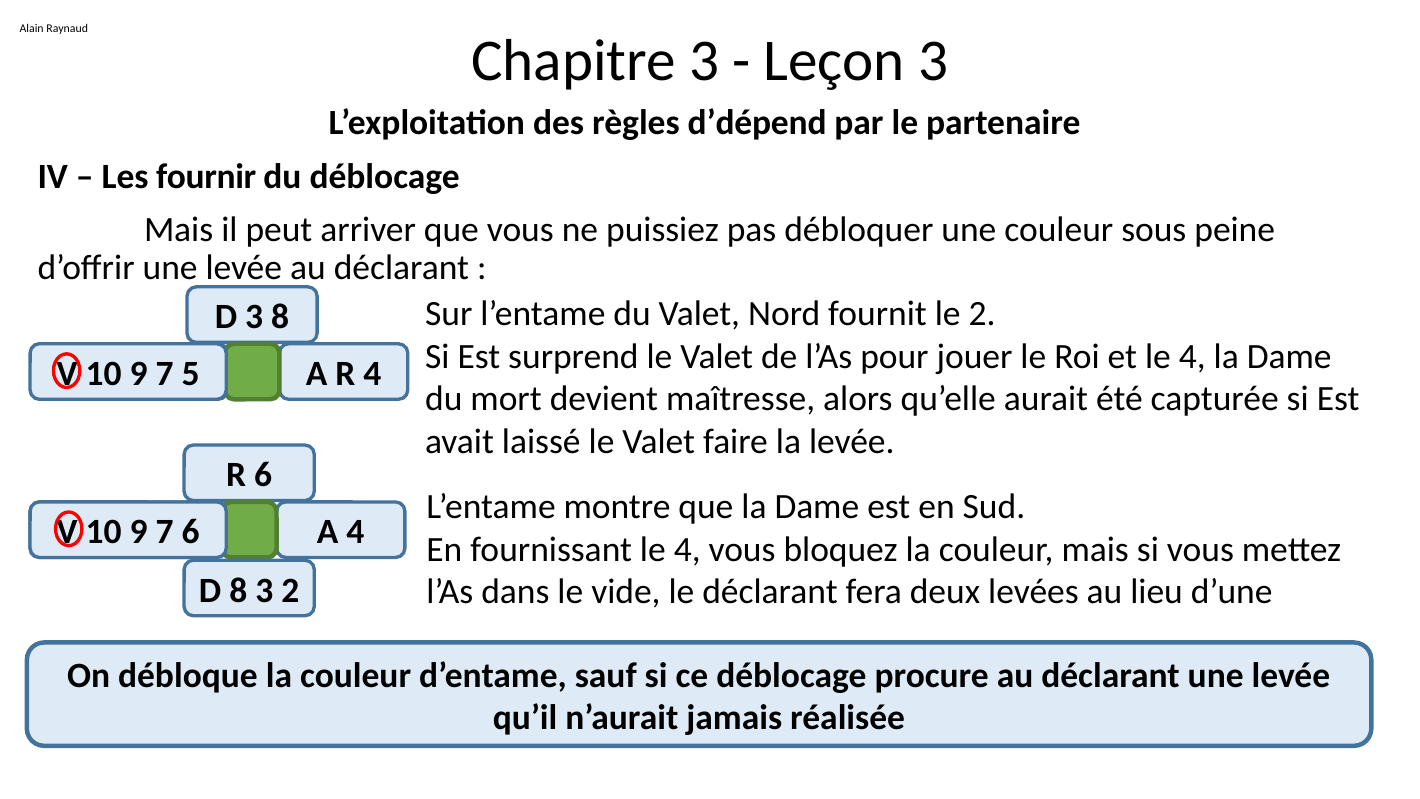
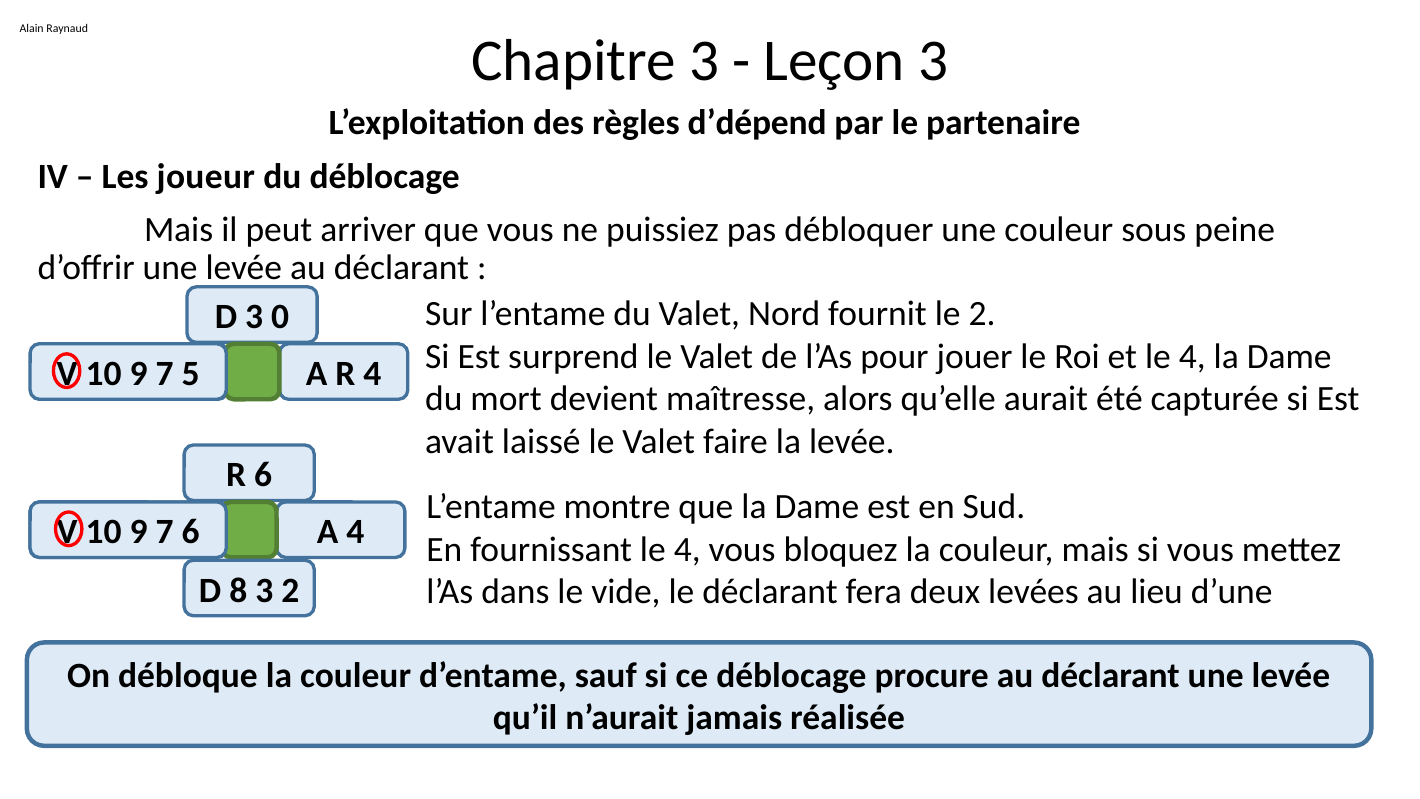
fournir: fournir -> joueur (206, 176)
3 8: 8 -> 0 (280, 317)
